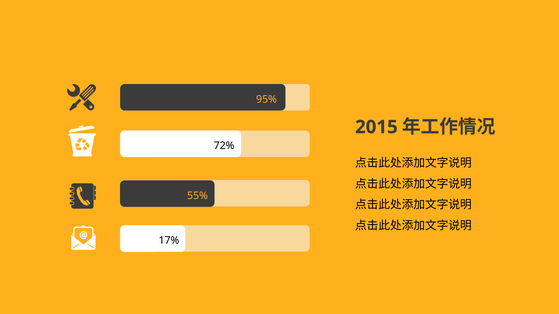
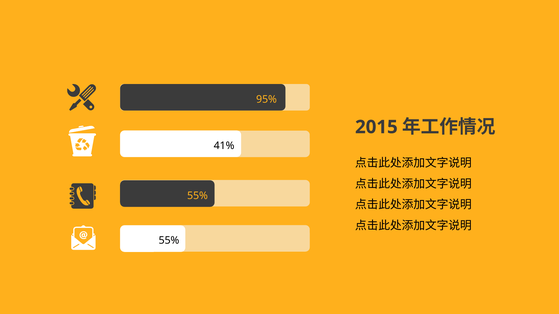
72%: 72% -> 41% (224, 146)
17%: 17% -> 55% (169, 241)
